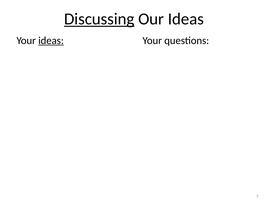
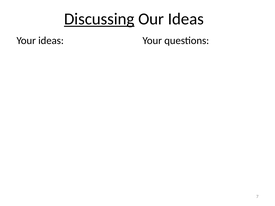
ideas underline: present -> none (51, 41)
